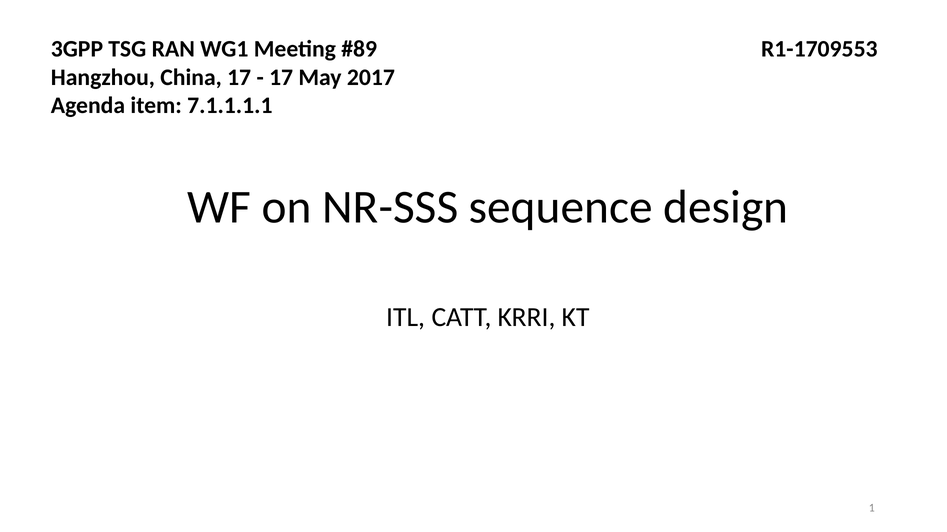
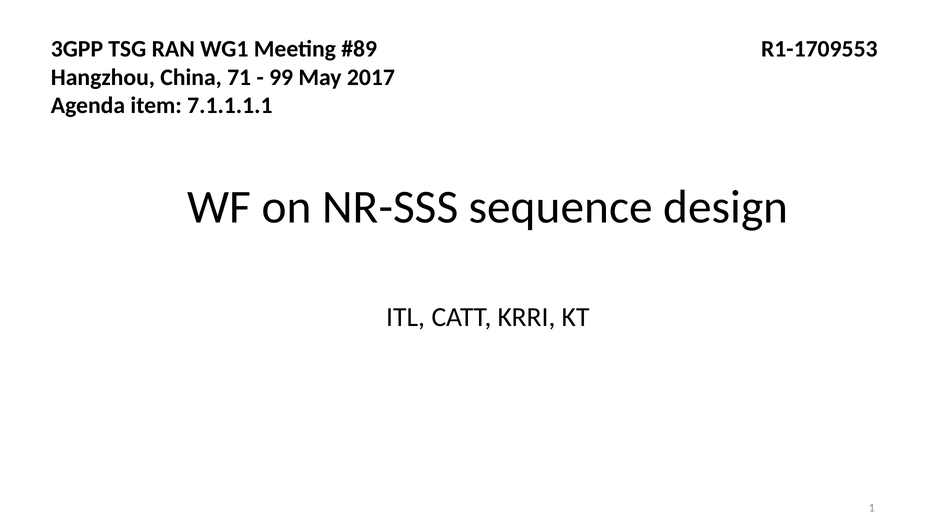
China 17: 17 -> 71 (239, 77)
17: 17 -> 99 (281, 77)
